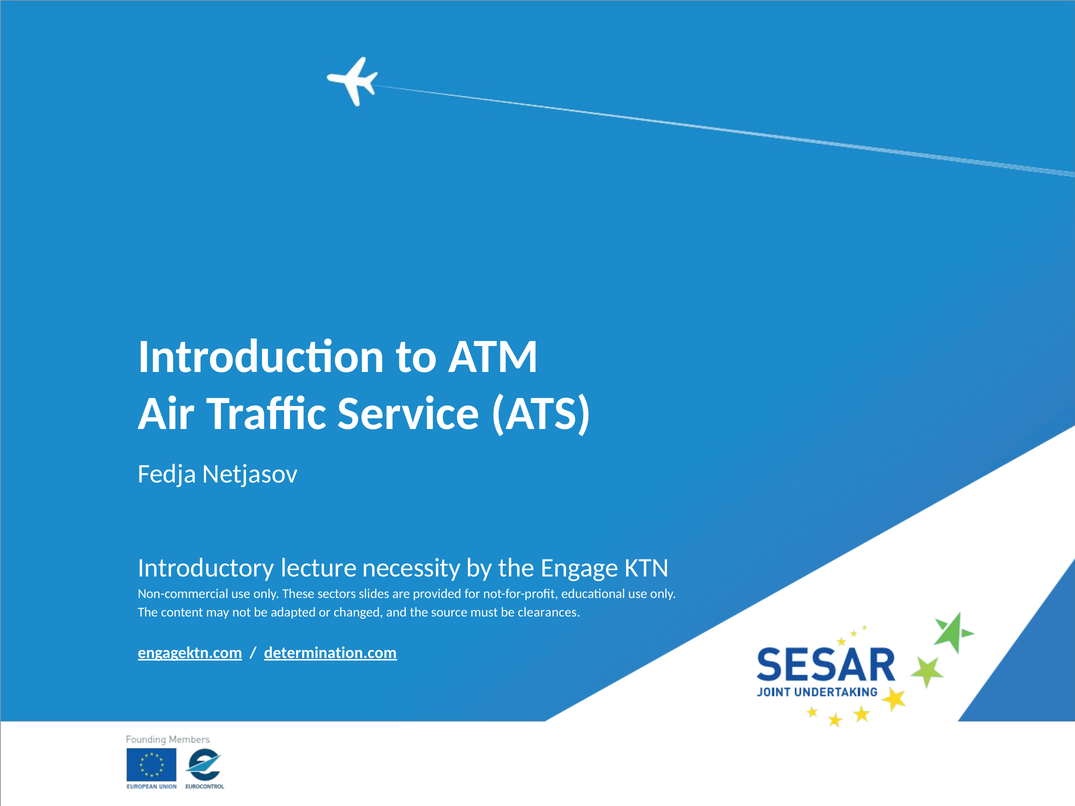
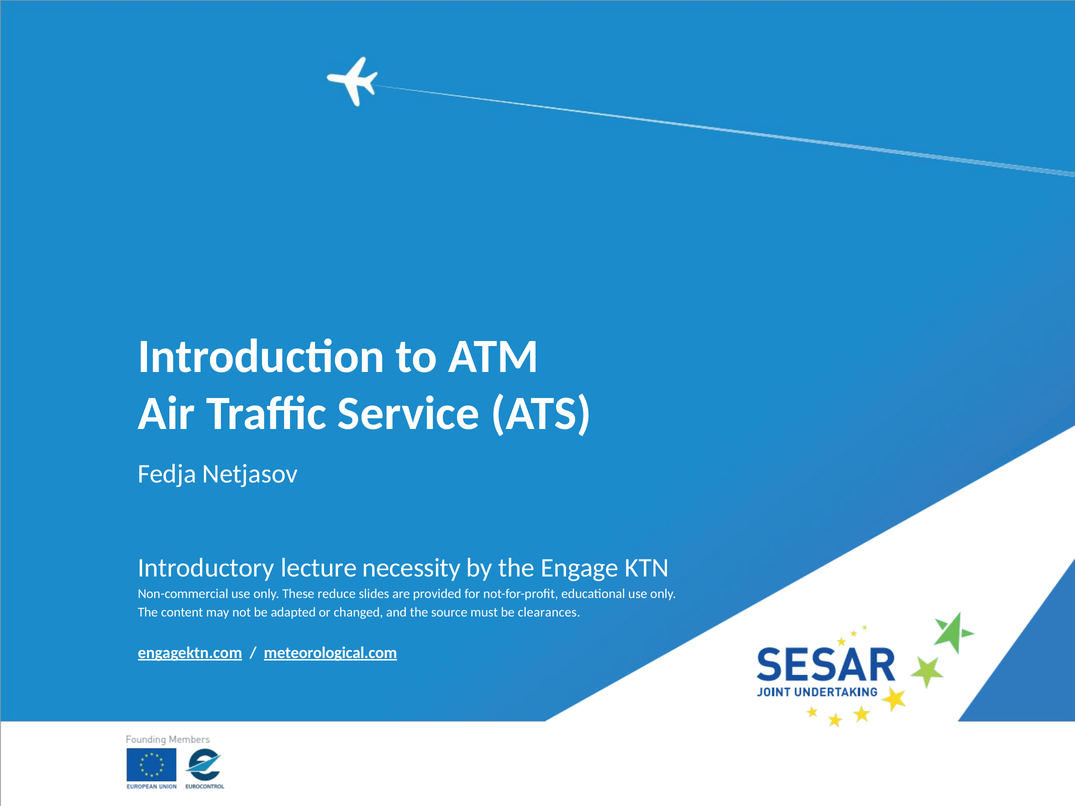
sectors: sectors -> reduce (337, 594)
determination.com: determination.com -> meteorological.com (330, 653)
